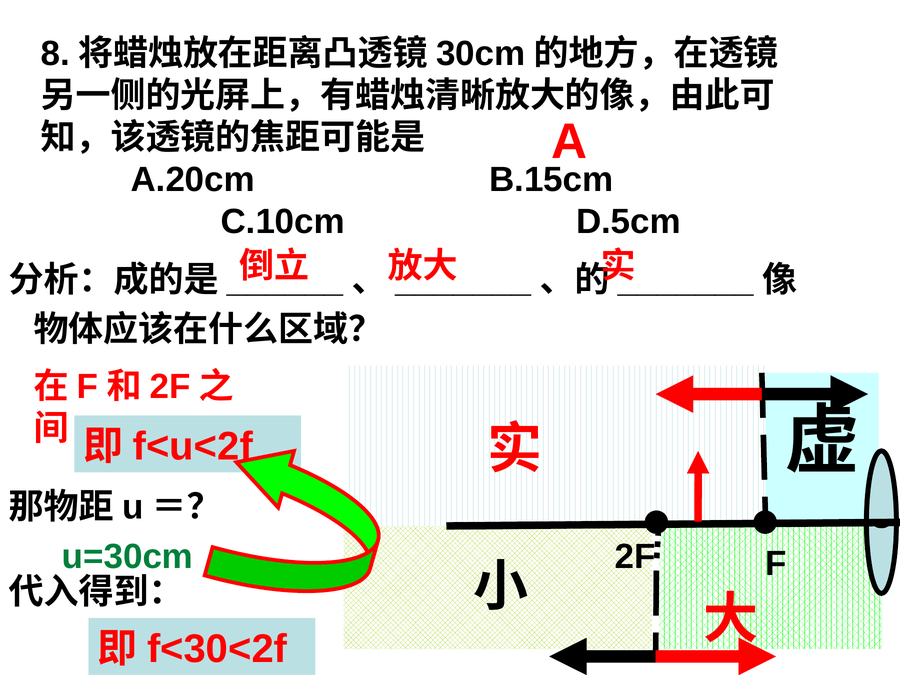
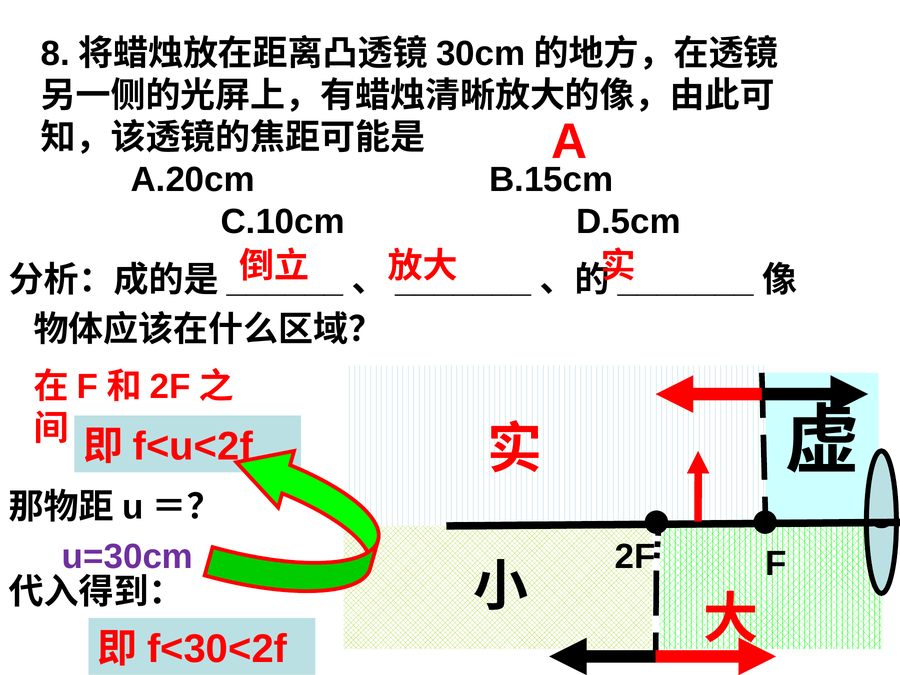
u=30cm colour: green -> purple (128, 557)
